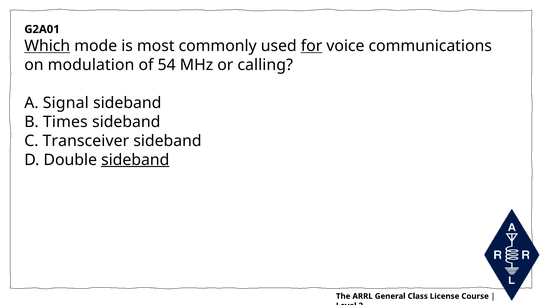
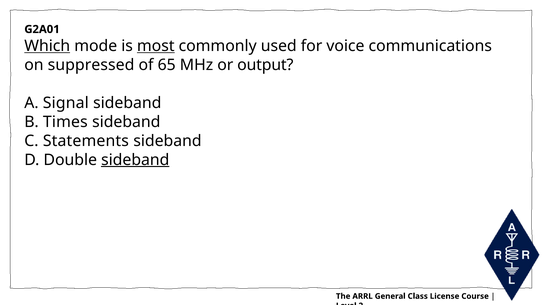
most underline: none -> present (156, 46)
for underline: present -> none (312, 46)
modulation: modulation -> suppressed (91, 65)
54: 54 -> 65 (167, 65)
calling: calling -> output (265, 65)
Transceiver: Transceiver -> Statements (86, 141)
